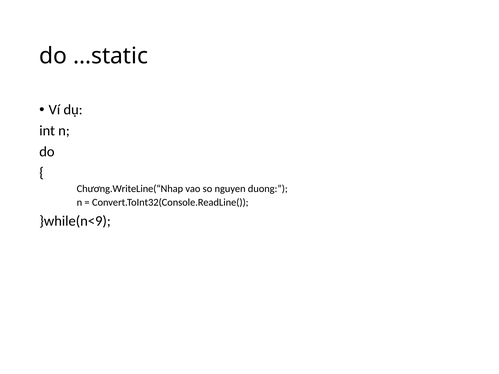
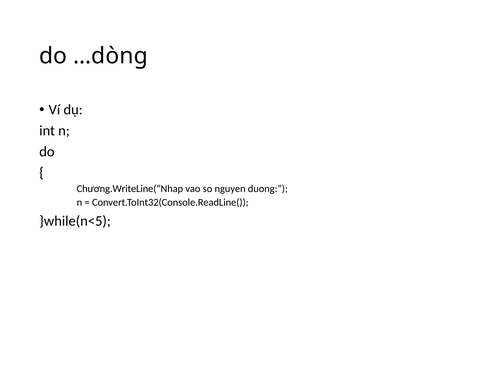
…static: …static -> …dòng (110, 56)
}while(n<9: }while(n<9 -> }while(n<5 (75, 221)
